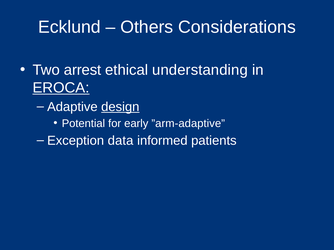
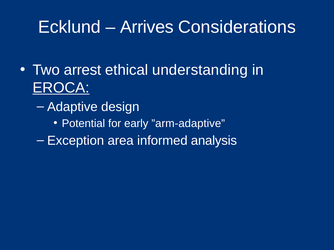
Others: Others -> Arrives (147, 27)
design underline: present -> none (120, 107)
data: data -> area (121, 141)
patients: patients -> analysis (214, 141)
